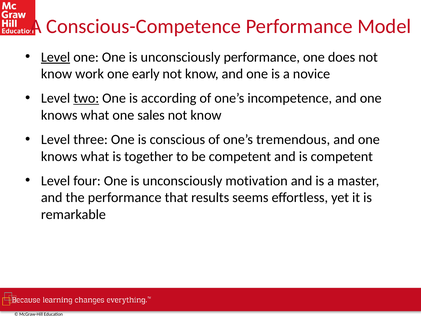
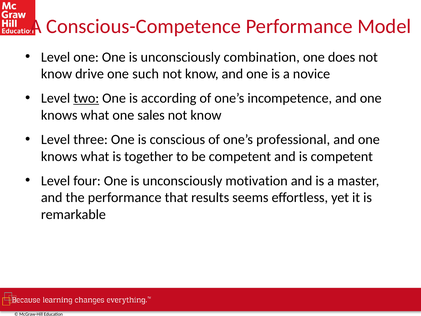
Level underline: present -> none (56, 57)
unconsciously performance: performance -> combination (262, 57)
work: work -> drive (90, 74)
early: early -> such (146, 74)
tremendous: tremendous -> professional (293, 139)
